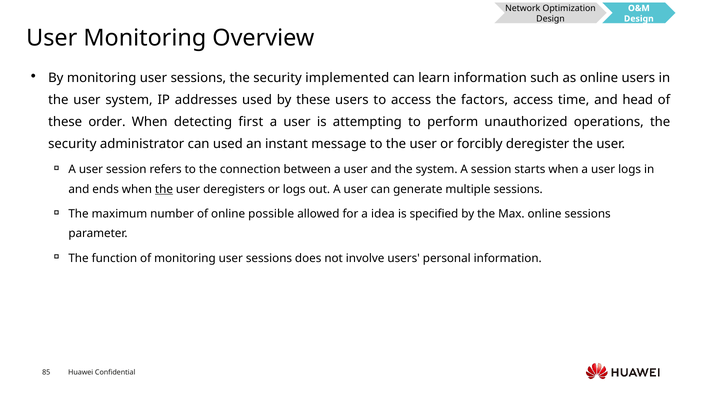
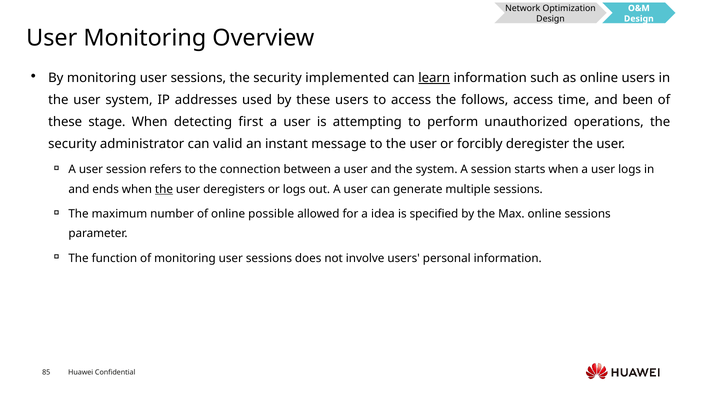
learn underline: none -> present (434, 78)
factors: factors -> follows (485, 100)
head: head -> been (638, 100)
order: order -> stage (107, 122)
can used: used -> valid (228, 144)
